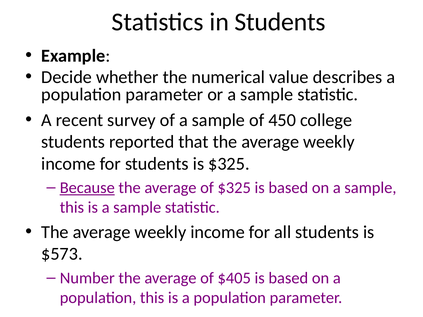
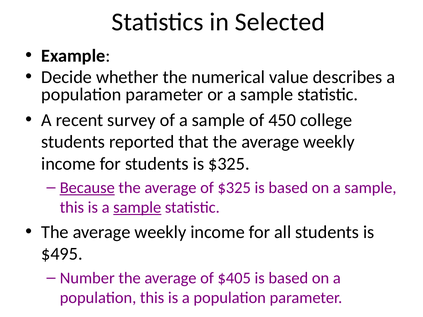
in Students: Students -> Selected (280, 22)
sample underline: none -> present (137, 208)
$573: $573 -> $495 (62, 254)
